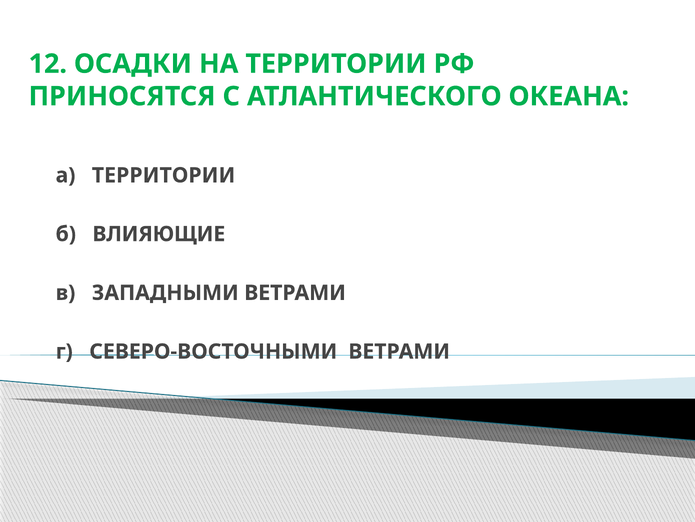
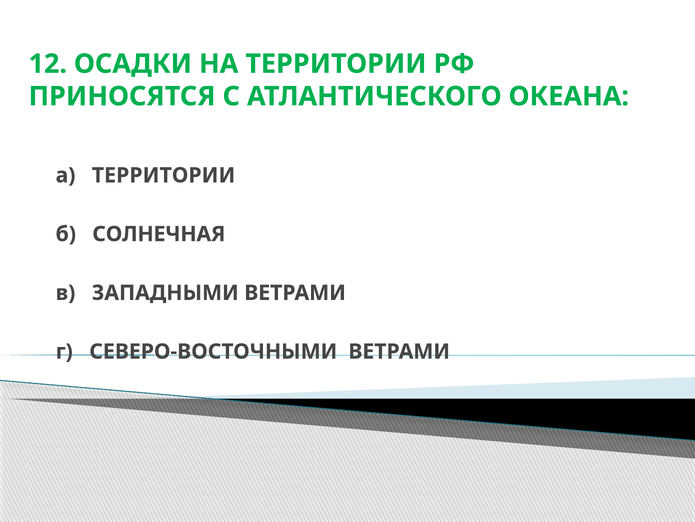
ВЛИЯЮЩИЕ: ВЛИЯЮЩИЕ -> СОЛНЕЧНАЯ (159, 234)
